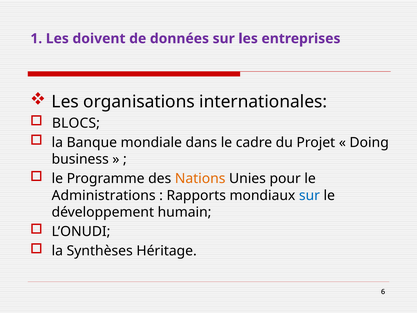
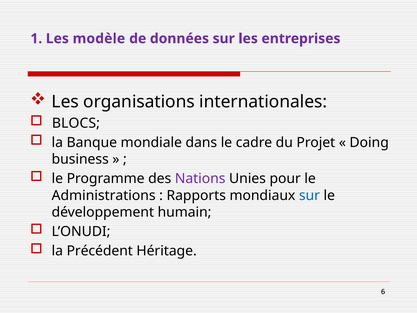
doivent: doivent -> modèle (99, 39)
Nations colour: orange -> purple (200, 179)
Synthèses: Synthèses -> Précédent (100, 251)
